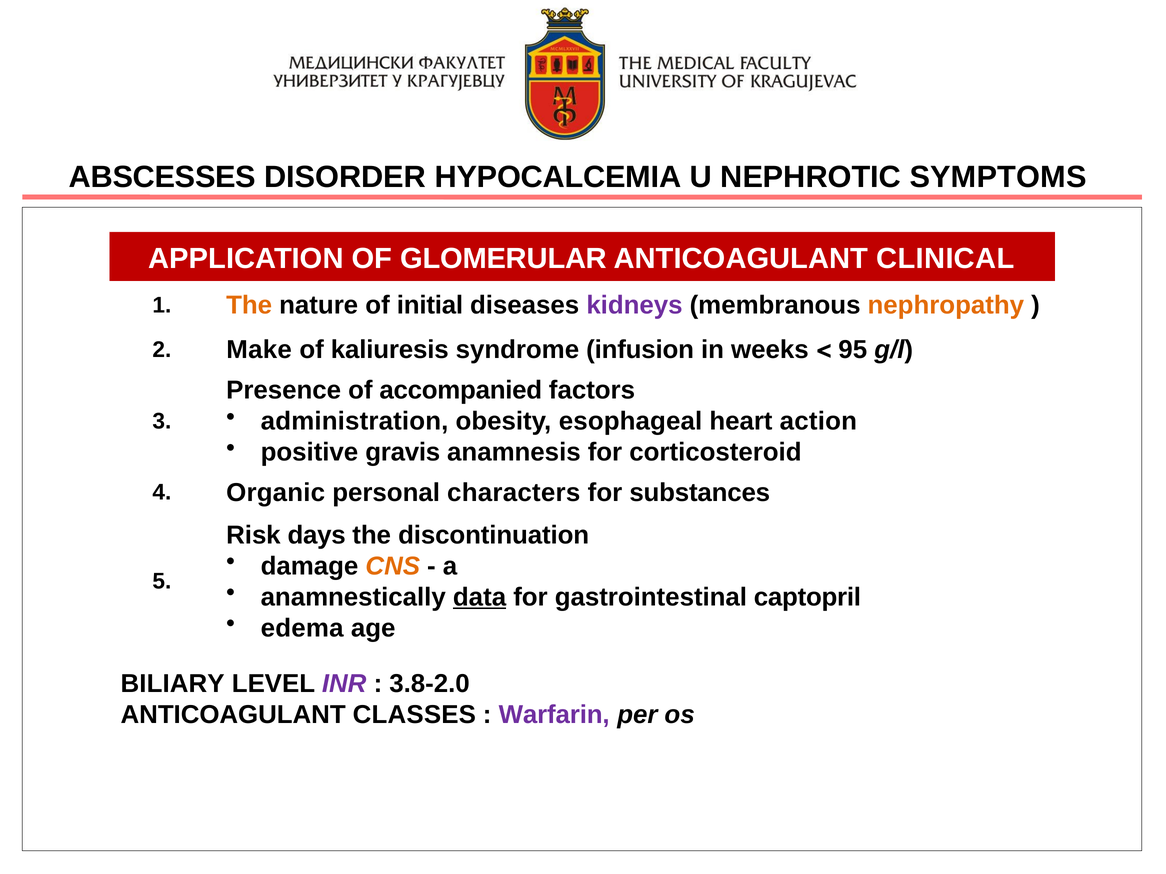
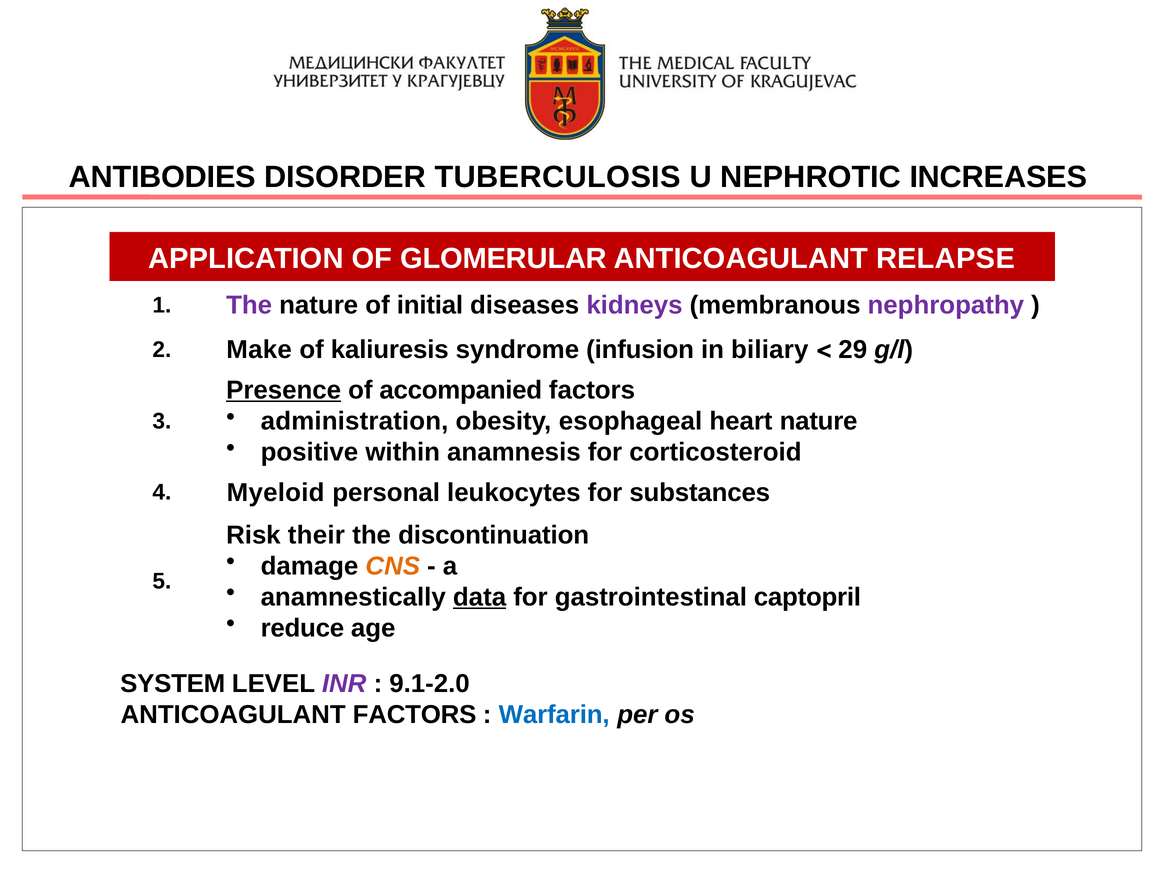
ABSCESSES: ABSCESSES -> ANTIBODIES (162, 177)
HYPOCALCEMIA: HYPOCALCEMIA -> TUBERCULOSIS (558, 177)
SYMPTOMS: SYMPTOMS -> INCREASES (998, 177)
CLINICAL: CLINICAL -> RELAPSE (945, 259)
The colour: orange -> purple (249, 306)
nephropathy colour: orange -> purple (946, 306)
weeks: weeks -> biliary (770, 350)
95: 95 -> 29 (853, 350)
Presence underline: none -> present (284, 390)
heart action: action -> nature (819, 422)
gravis: gravis -> within (403, 453)
Organic: Organic -> Myeloid (276, 493)
characters: characters -> leukocytes (514, 493)
days: days -> their (316, 535)
edema: edema -> reduce (302, 629)
BILIARY: BILIARY -> SYSTEM (173, 684)
3.8-2.0: 3.8-2.0 -> 9.1-2.0 (430, 684)
ANTICOAGULANT CLASSES: CLASSES -> FACTORS (415, 715)
Warfarin colour: purple -> blue (554, 715)
